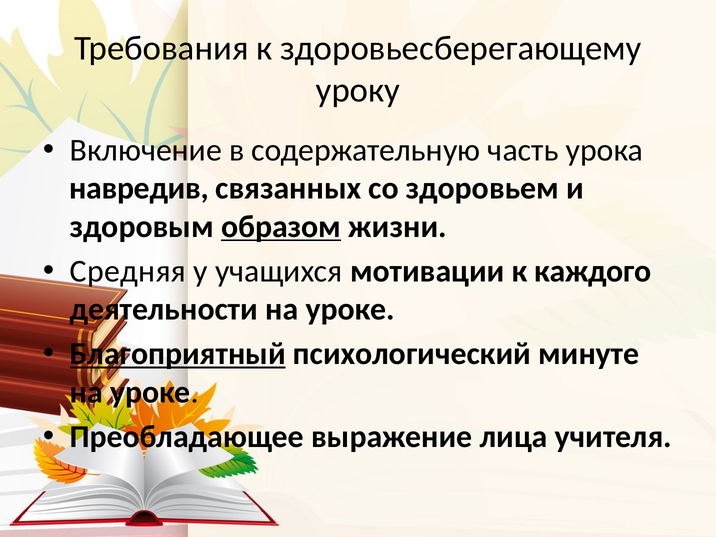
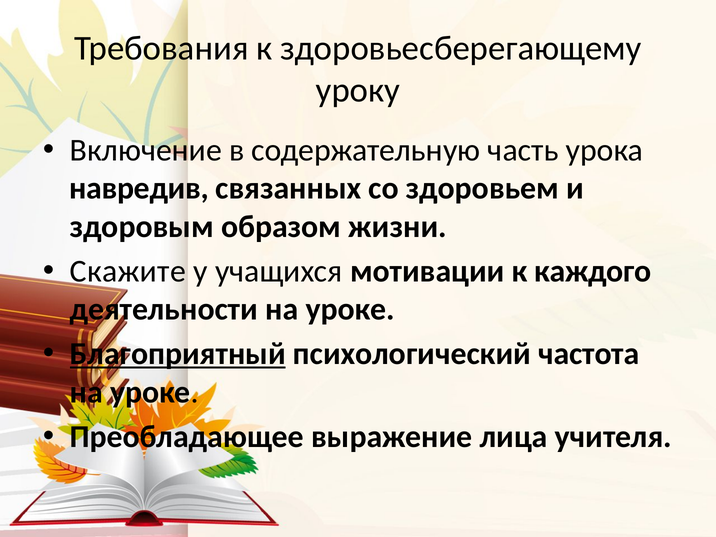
образом underline: present -> none (281, 227)
Средняя: Средняя -> Скажите (128, 271)
минуте: минуте -> частота (589, 354)
